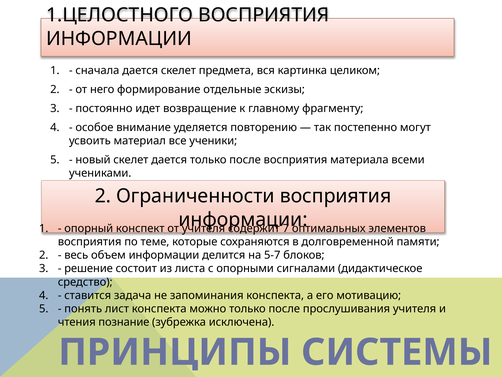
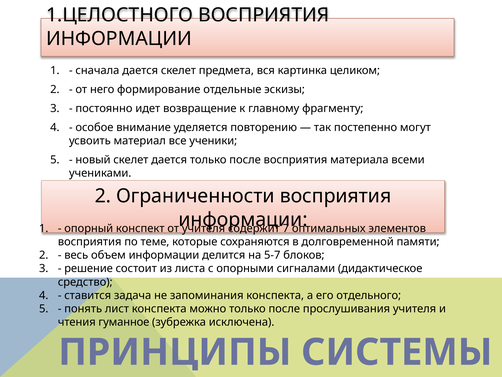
мотивацию: мотивацию -> отдельного (369, 295)
познание: познание -> гуманное (124, 322)
